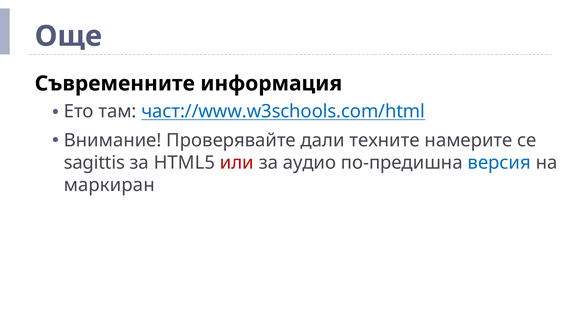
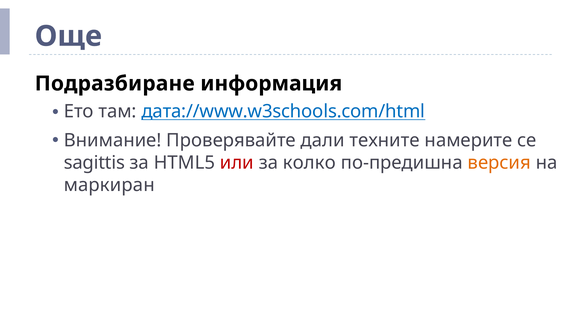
Съвременните: Съвременните -> Подразбиране (115, 84)
част://www.w3schools.com/html: част://www.w3schools.com/html -> дата://www.w3schools.com/html (283, 111)
аудио: аудио -> колко (309, 163)
версия colour: blue -> orange (499, 163)
